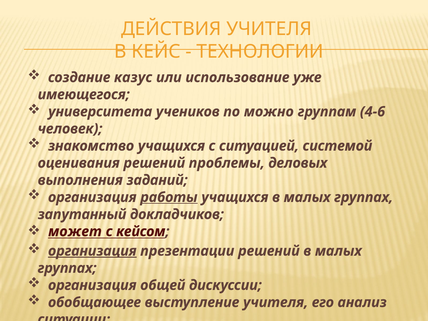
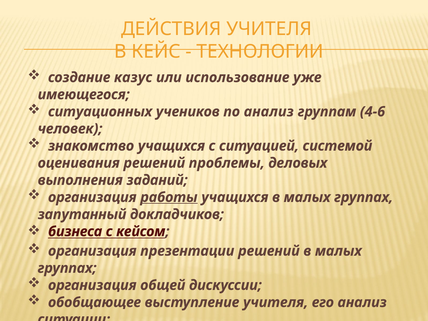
университета: университета -> ситуационных (100, 112)
по можно: можно -> анализ (269, 112)
может: может -> бизнеса (75, 231)
организация underline: present -> none (92, 251)
